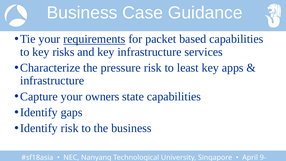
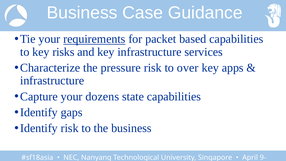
least: least -> over (188, 68)
owners: owners -> dozens (102, 96)
